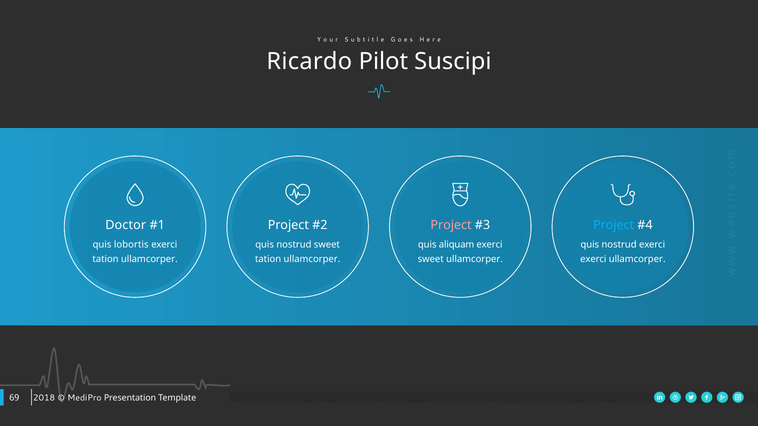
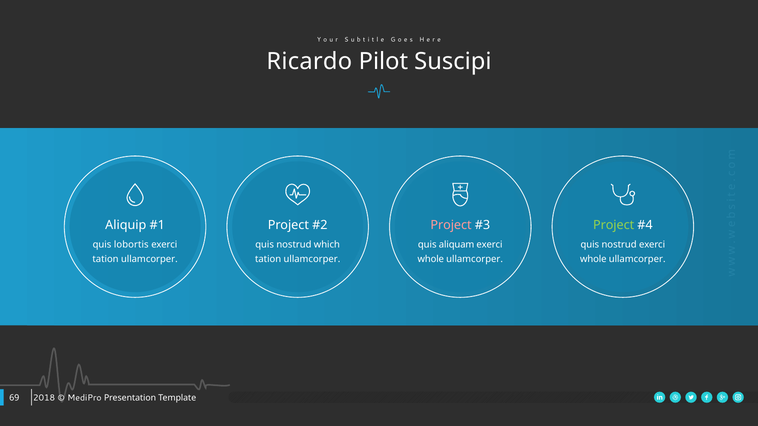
Doctor: Doctor -> Aliquip (126, 225)
Project colour: light blue -> light green (614, 225)
nostrud sweet: sweet -> which (327, 245)
sweet: sweet -> whole (431, 260)
exerci: exerci -> whole (593, 260)
